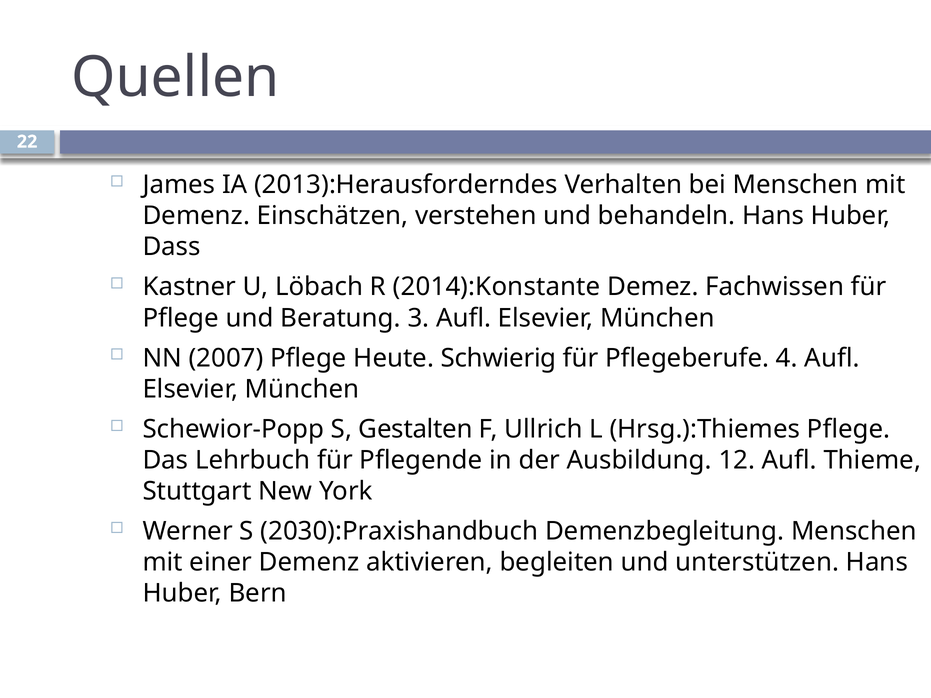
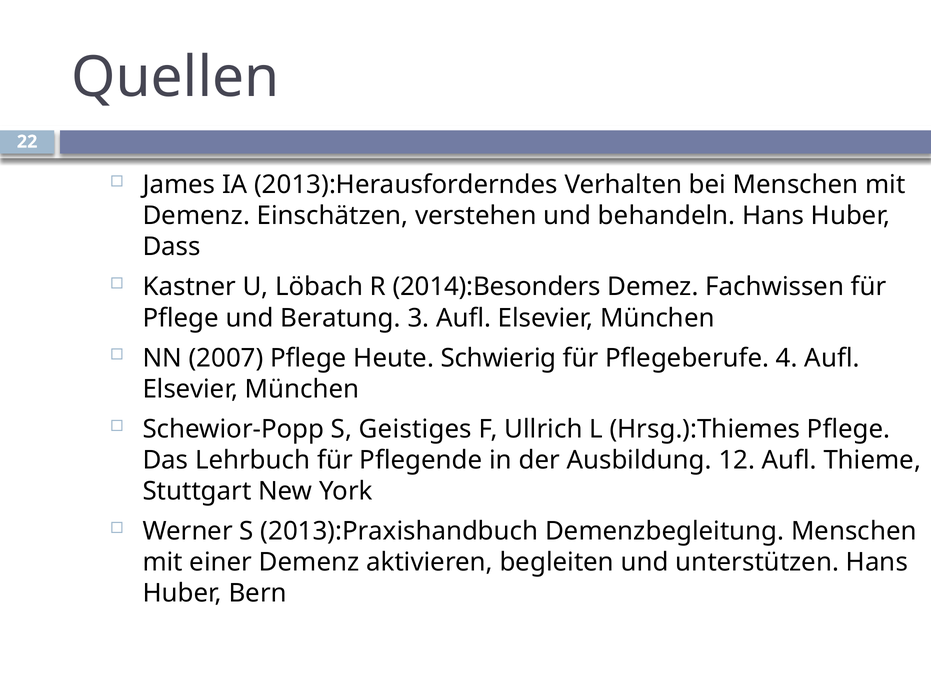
2014):Konstante: 2014):Konstante -> 2014):Besonders (497, 287)
Gestalten: Gestalten -> Geistiges (415, 429)
2030):Praxishandbuch: 2030):Praxishandbuch -> 2013):Praxishandbuch (399, 532)
